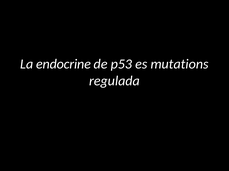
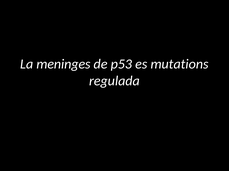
endocrine: endocrine -> meninges (63, 64)
